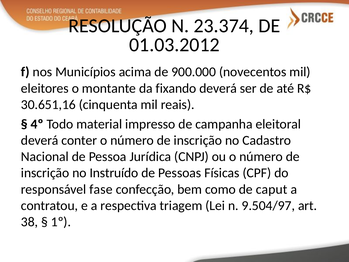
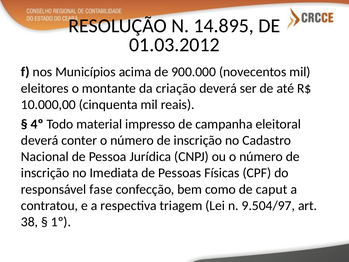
23.374: 23.374 -> 14.895 (224, 26)
fixando: fixando -> criação (176, 88)
30.651,16: 30.651,16 -> 10.000,00 (48, 105)
Instruído: Instruído -> Imediata (114, 173)
